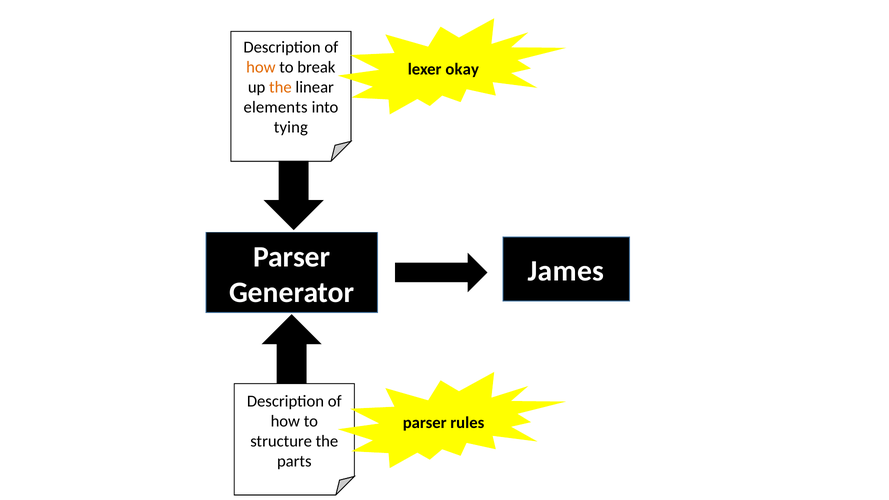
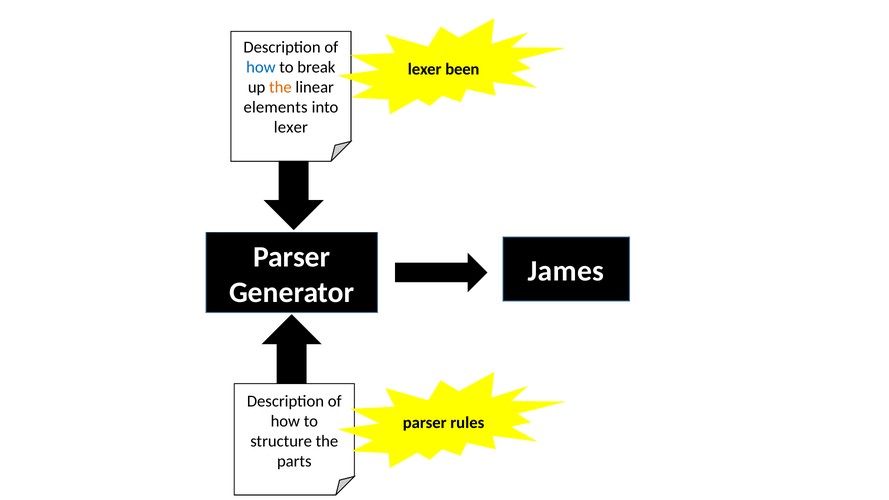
how colour: orange -> blue (261, 67)
okay: okay -> been (462, 69)
tying: tying -> lexer (291, 128)
